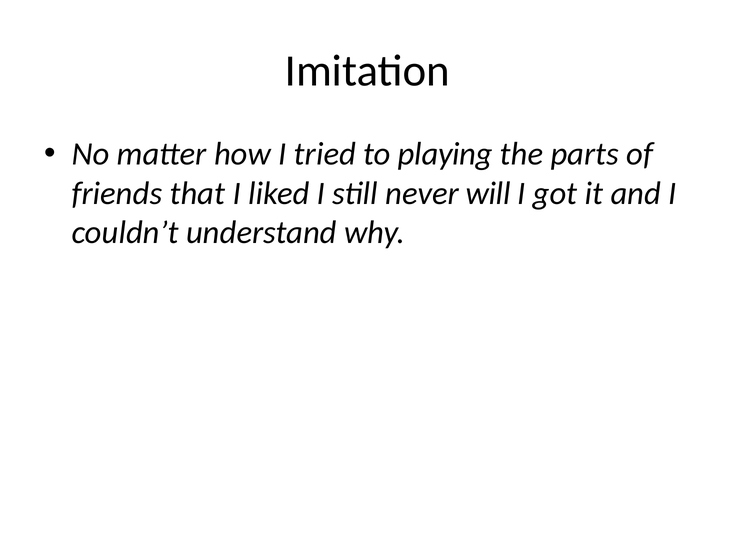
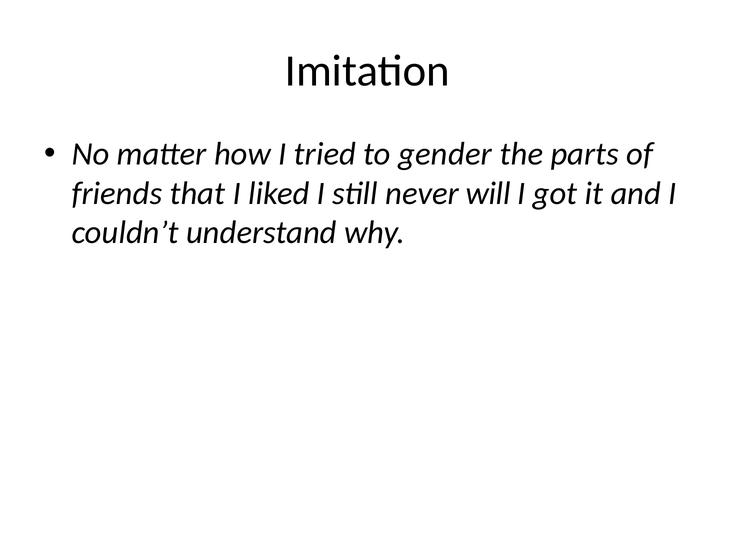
playing: playing -> gender (445, 154)
